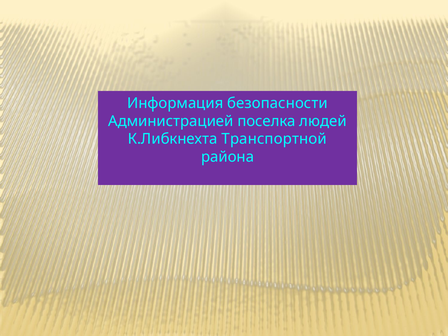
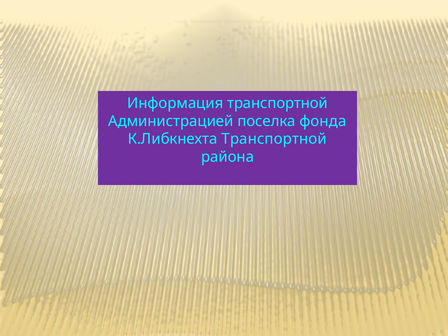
Информация безопасности: безопасности -> транспортной (278, 103)
людей: людей -> фонда (323, 121)
